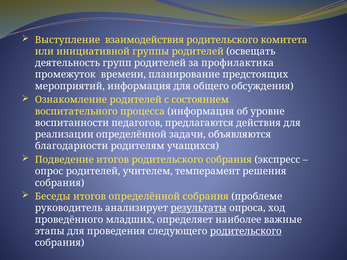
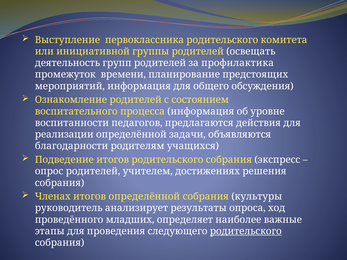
взаимодействия: взаимодействия -> первоклассника (144, 40)
темперамент: темперамент -> достижениях (208, 171)
Беседы: Беседы -> Членах (53, 197)
проблеме: проблеме -> культуры (257, 197)
результаты underline: present -> none (199, 208)
